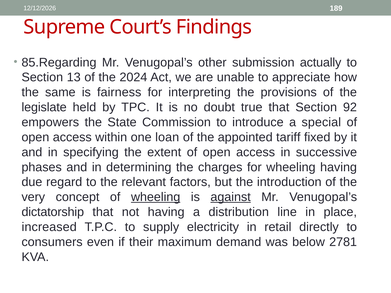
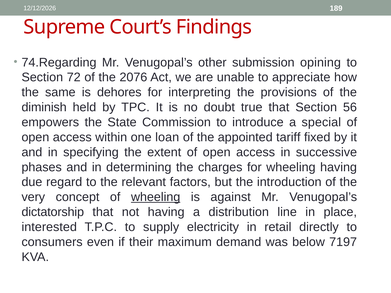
85.Regarding: 85.Regarding -> 74.Regarding (59, 62)
actually: actually -> opining (320, 62)
13: 13 -> 72 (74, 77)
2024: 2024 -> 2076 (133, 77)
fairness: fairness -> dehores (119, 92)
legislate: legislate -> diminish (44, 107)
92: 92 -> 56 (350, 107)
against underline: present -> none (231, 197)
increased: increased -> interested (49, 227)
2781: 2781 -> 7197 (343, 242)
